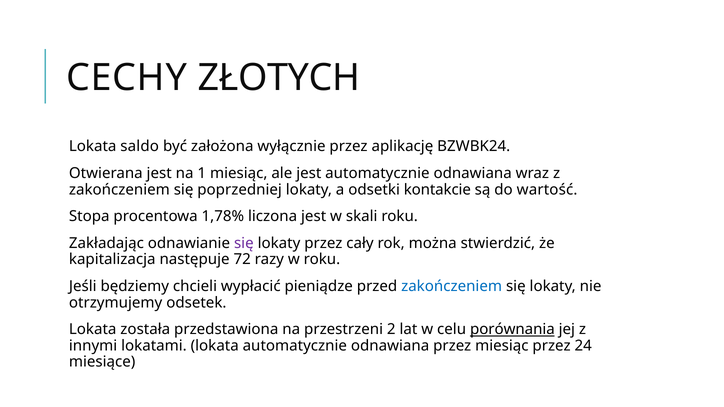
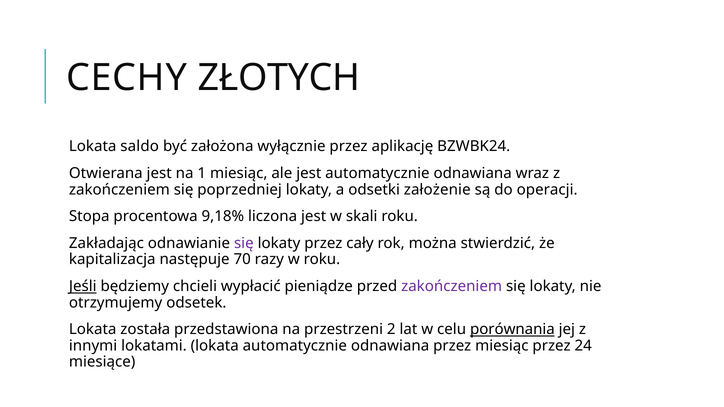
kontakcie: kontakcie -> założenie (437, 190)
wartość: wartość -> operacji (547, 190)
1,78%: 1,78% -> 9,18% (223, 217)
72: 72 -> 70 (242, 260)
Jeśli underline: none -> present (83, 287)
zakończeniem colour: blue -> purple (452, 287)
